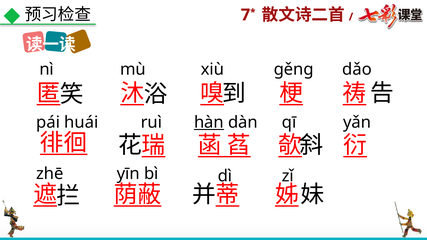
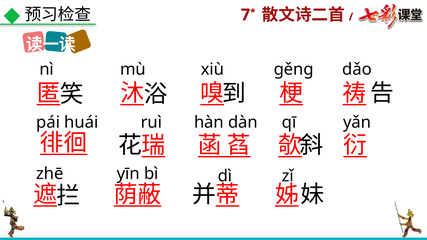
hàn underline: present -> none (209, 122)
